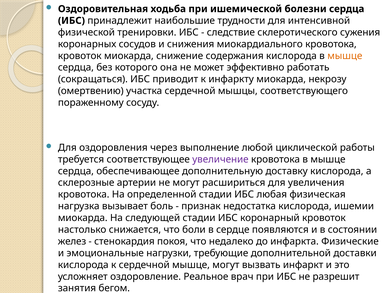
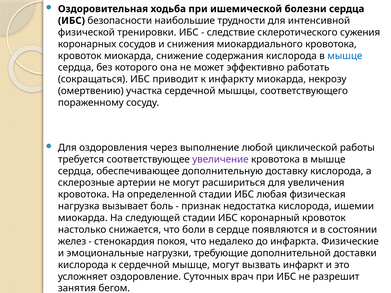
принадлежит: принадлежит -> безопасности (120, 21)
мышце colour: orange -> blue (345, 56)
Реальное: Реальное -> Суточных (206, 277)
